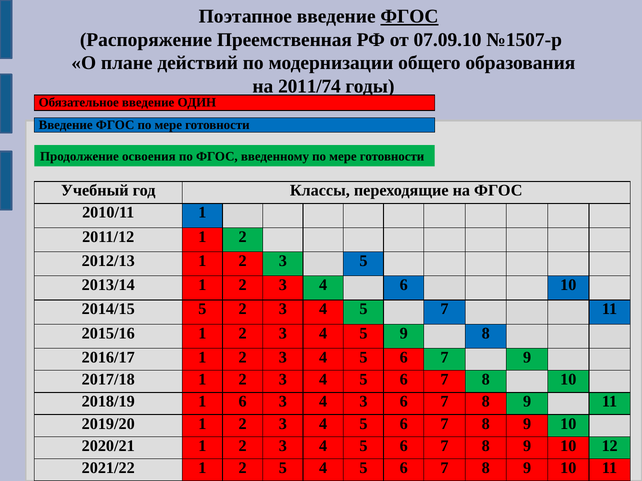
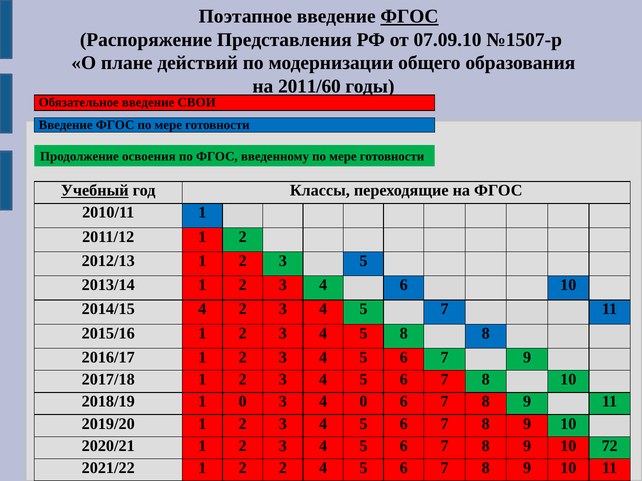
Преемственная: Преемственная -> Представления (284, 40)
2011/74: 2011/74 -> 2011/60 (309, 86)
ОДИН: ОДИН -> СВОИ (197, 102)
Учебный underline: none -> present (95, 191)
2014/15 5: 5 -> 4 (202, 309)
5 9: 9 -> 8 (404, 334)
1 6: 6 -> 0 (243, 402)
4 3: 3 -> 0 (363, 402)
12: 12 -> 72 (610, 446)
2 5: 5 -> 2 (283, 468)
